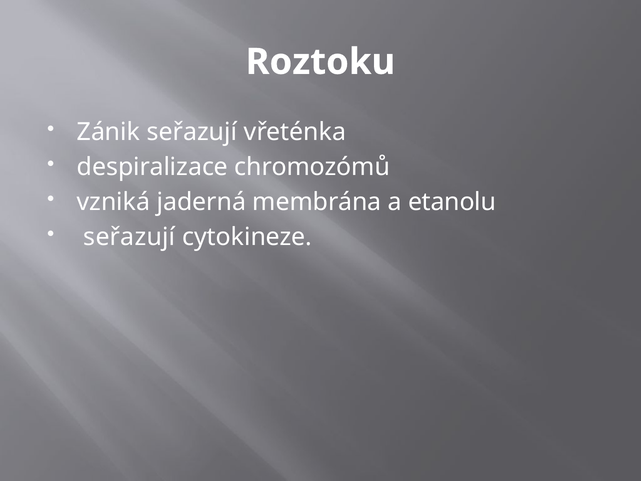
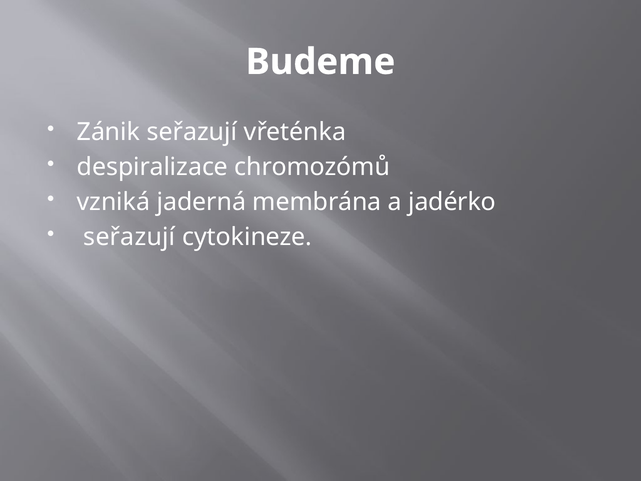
Roztoku: Roztoku -> Budeme (320, 62)
etanolu: etanolu -> jadérko (452, 202)
